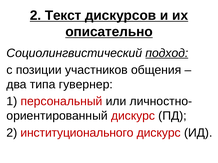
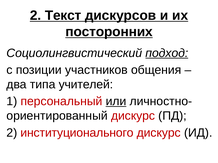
описательно: описательно -> посторонних (109, 32)
гувернер: гувернер -> учителей (86, 85)
или underline: none -> present (116, 102)
